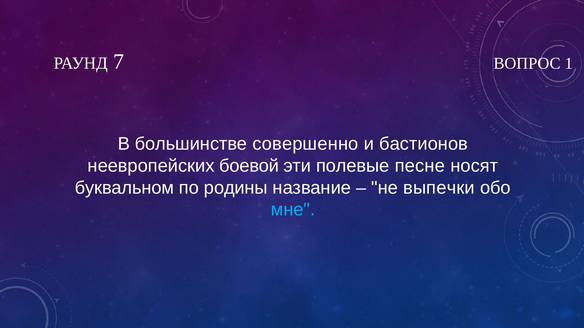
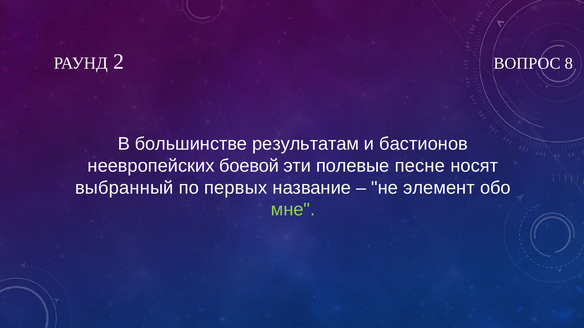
7: 7 -> 2 (119, 62)
1: 1 -> 8 (569, 63)
совершенно: совершенно -> результатам (306, 144)
буквальном: буквальном -> выбранный (124, 188)
родины: родины -> первых (236, 188)
выпечки: выпечки -> элемент (439, 188)
мне colour: light blue -> light green (293, 210)
